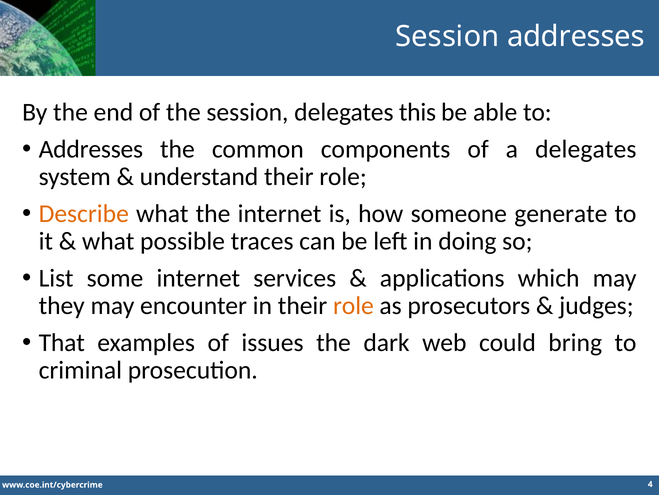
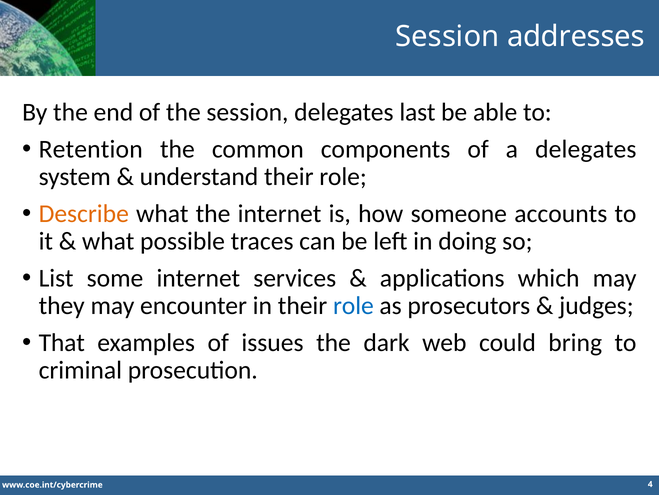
this: this -> last (417, 112)
Addresses: Addresses -> Retention (91, 149)
generate: generate -> accounts (561, 213)
role colour: orange -> blue (353, 306)
